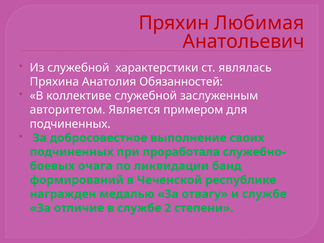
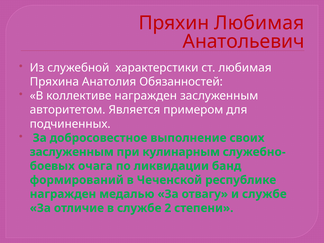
ст являлась: являлась -> любимая (245, 68)
коллективе служебной: служебной -> награжден (146, 96)
подчиненных: подчиненных -> заслуженным (72, 152)
проработала: проработала -> кулинарным (181, 152)
